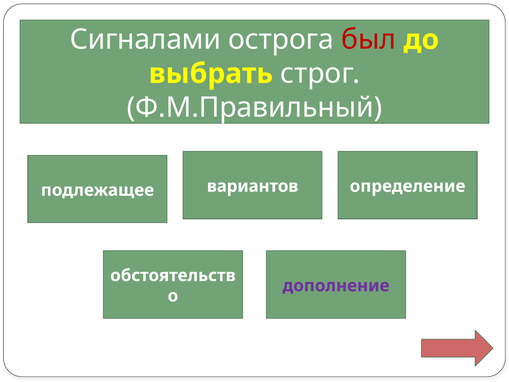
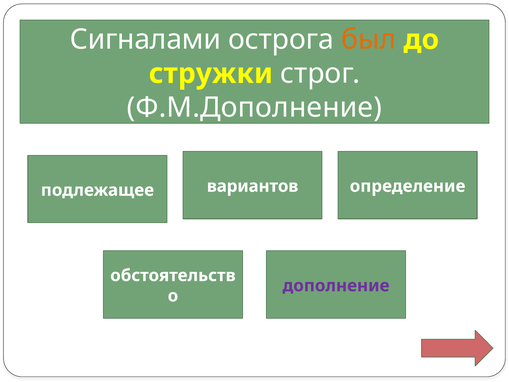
был colour: red -> orange (369, 40)
выбрать: выбрать -> стружки (211, 74)
Ф.М.Правильный: Ф.М.Правильный -> Ф.М.Дополнение (254, 107)
